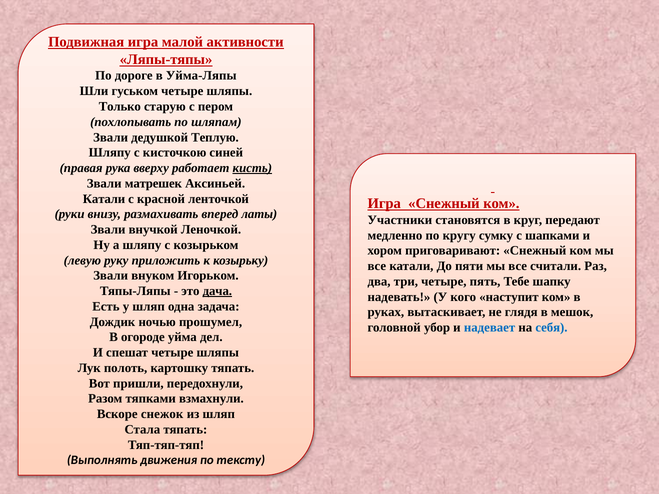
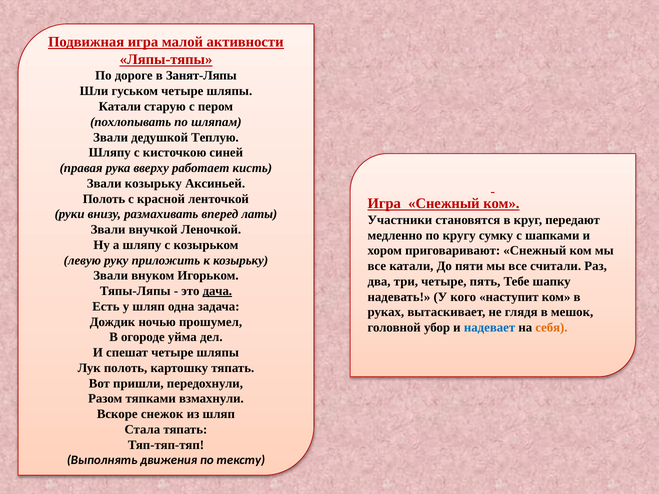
Уйма-Ляпы: Уйма-Ляпы -> Занят-Ляпы (201, 76)
Только: Только -> Катали (120, 107)
кисть underline: present -> none (252, 168)
Звали матрешек: матрешек -> козырьку (153, 184)
Катали: Катали -> Полоть (104, 199)
себя colour: blue -> orange (552, 328)
